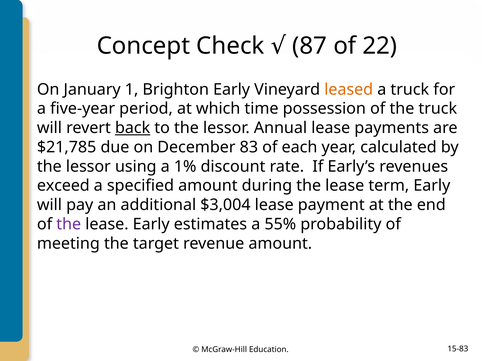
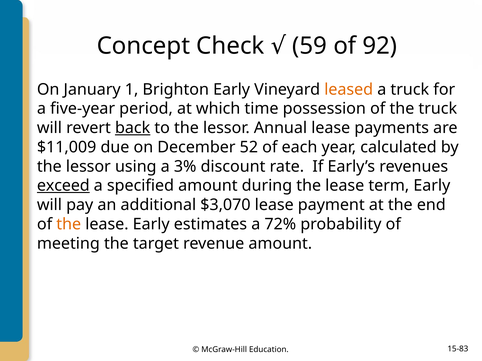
87: 87 -> 59 (310, 46)
22: 22 -> 92 (380, 46)
$21,785: $21,785 -> $11,009 (67, 147)
83: 83 -> 52 (249, 147)
1%: 1% -> 3% (185, 167)
exceed underline: none -> present (63, 186)
$3,004: $3,004 -> $3,070 (225, 205)
the colour: purple -> orange (69, 224)
55%: 55% -> 72% (280, 224)
